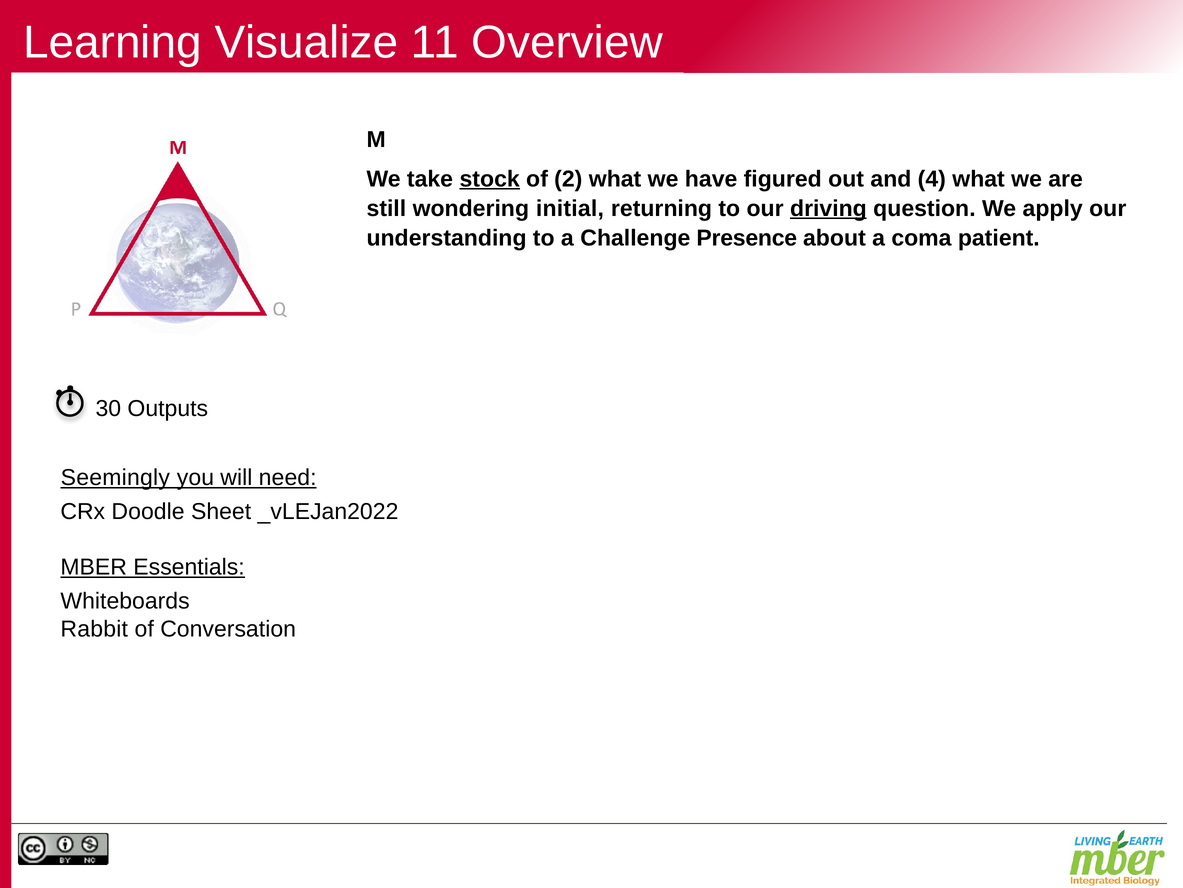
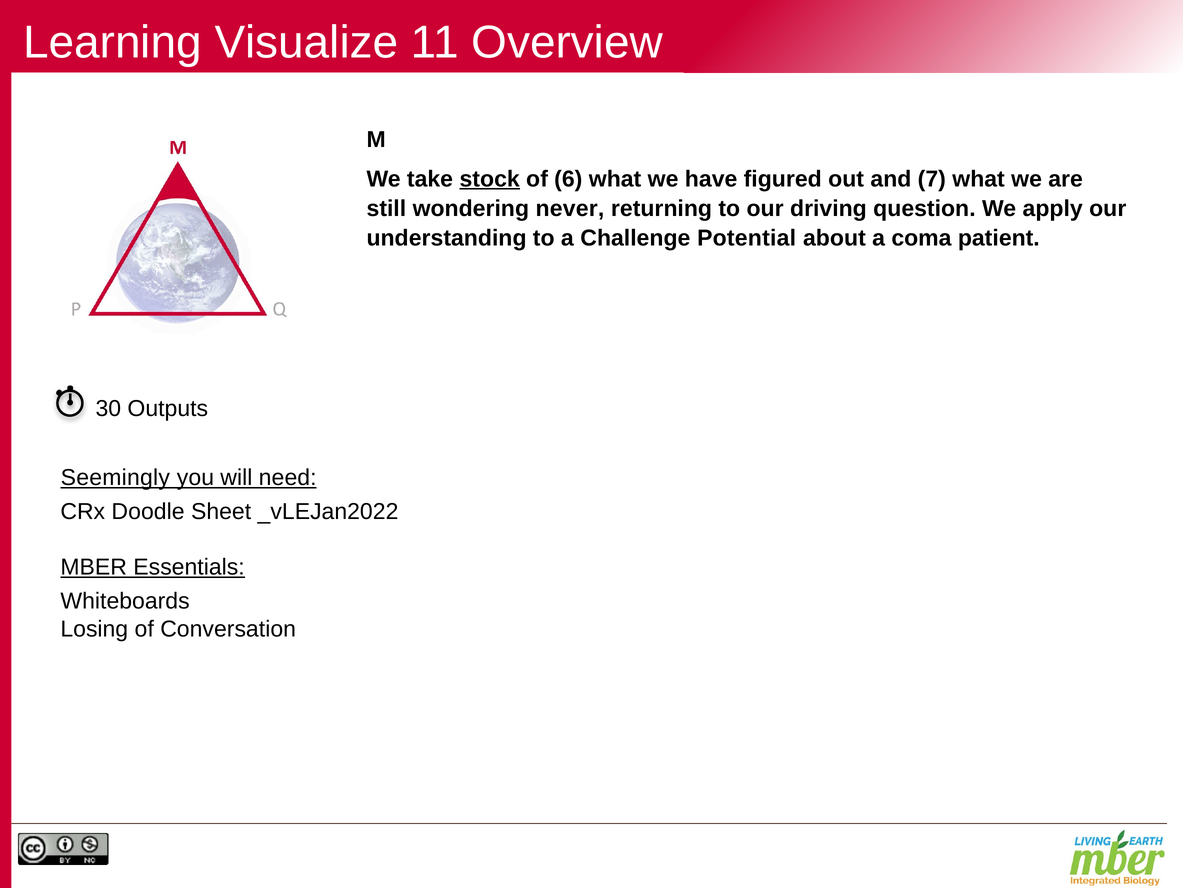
2: 2 -> 6 (568, 179)
4: 4 -> 7 (932, 179)
initial: initial -> never (570, 208)
driving underline: present -> none (828, 208)
Presence: Presence -> Potential (747, 238)
Rabbit: Rabbit -> Losing (94, 628)
